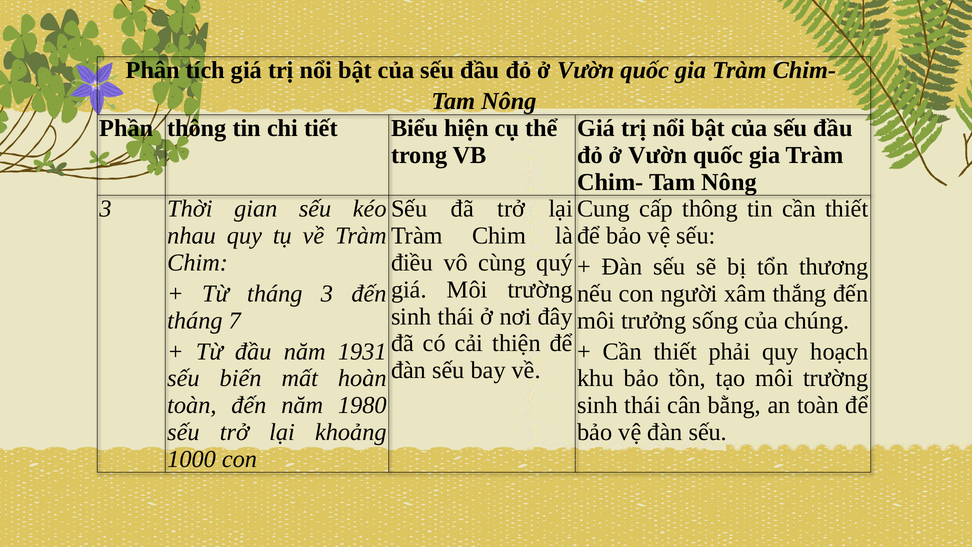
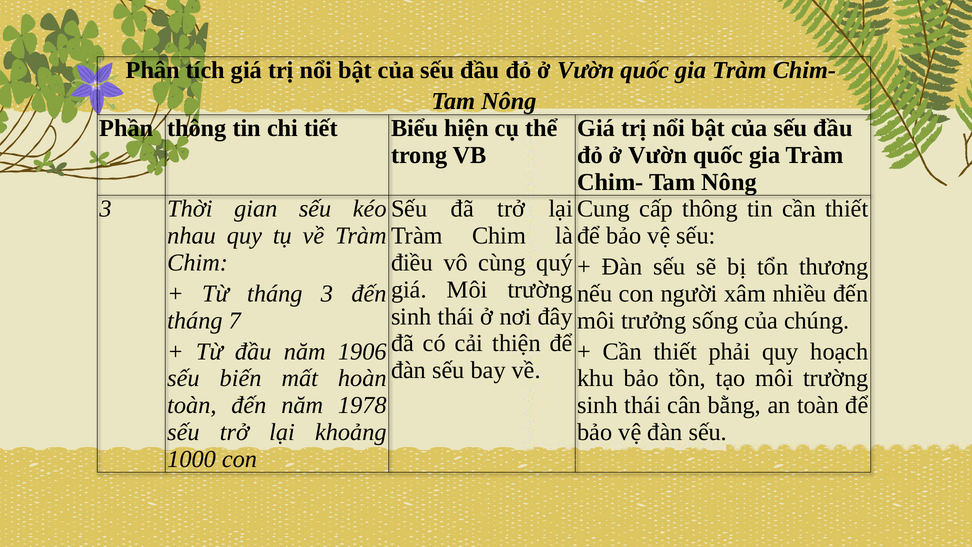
thắng: thắng -> nhiều (800, 294)
1931: 1931 -> 1906 (362, 351)
1980: 1980 -> 1978 (362, 405)
